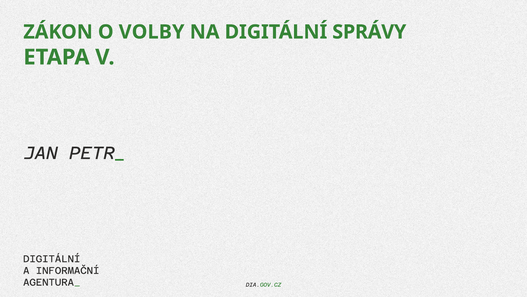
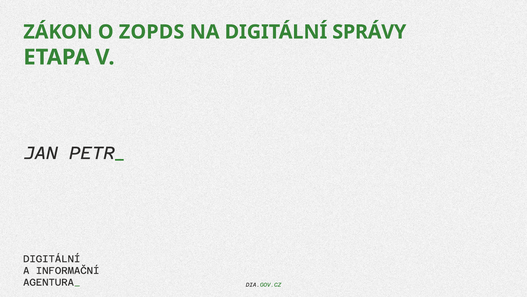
VOLBY: VOLBY -> ZOPDS (152, 32)
